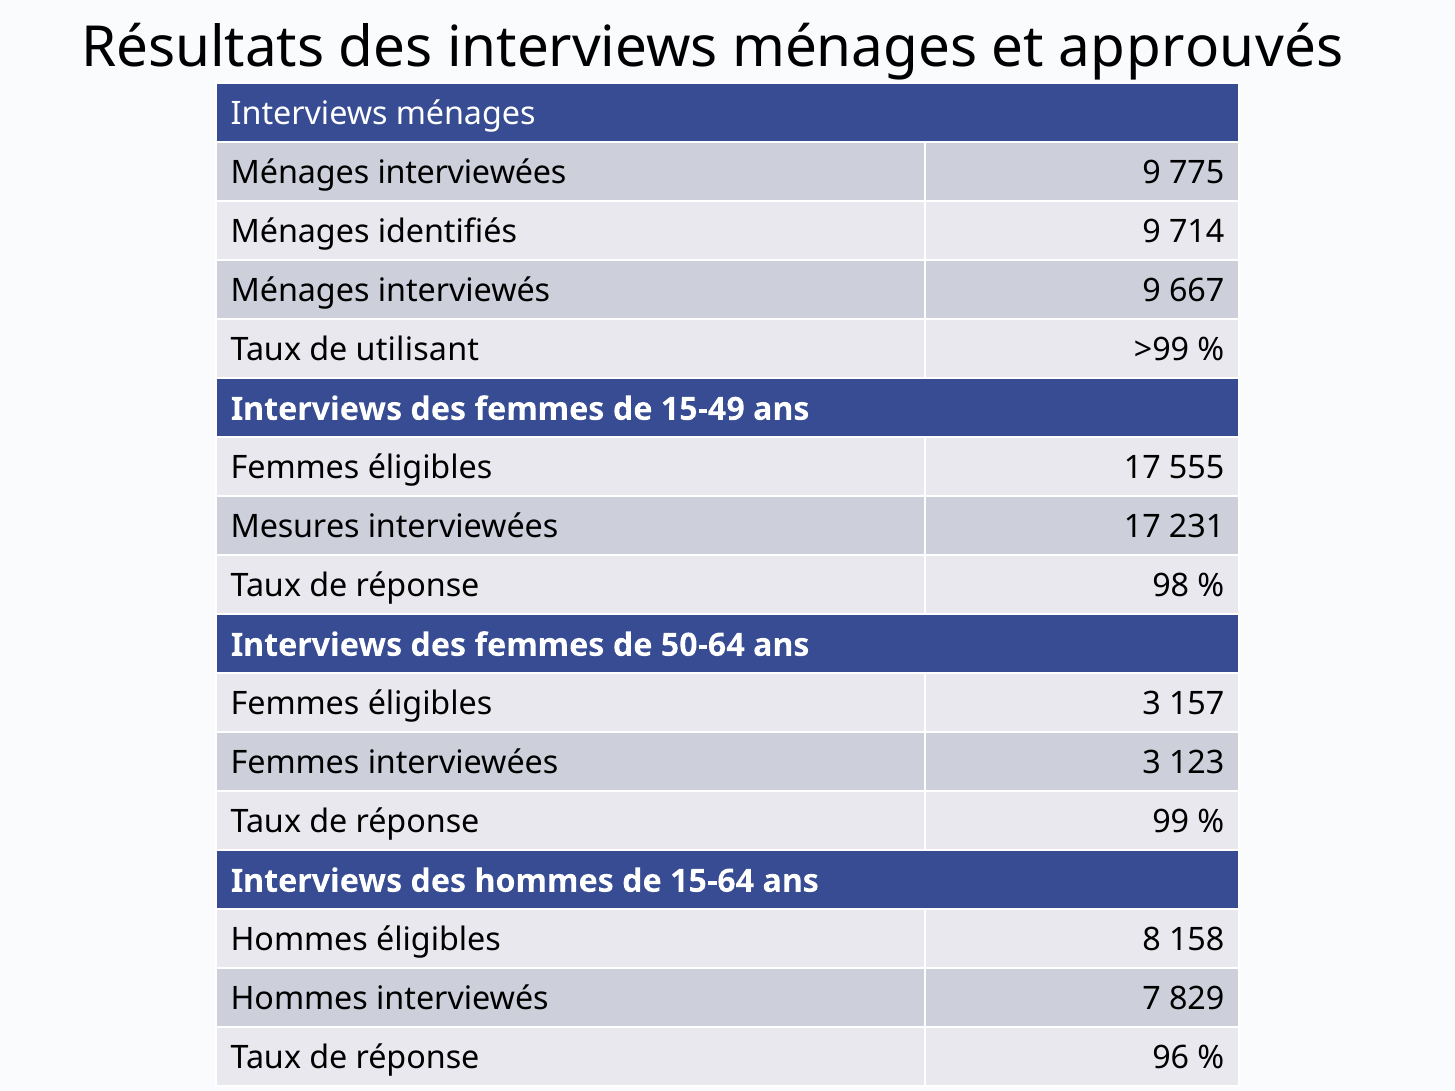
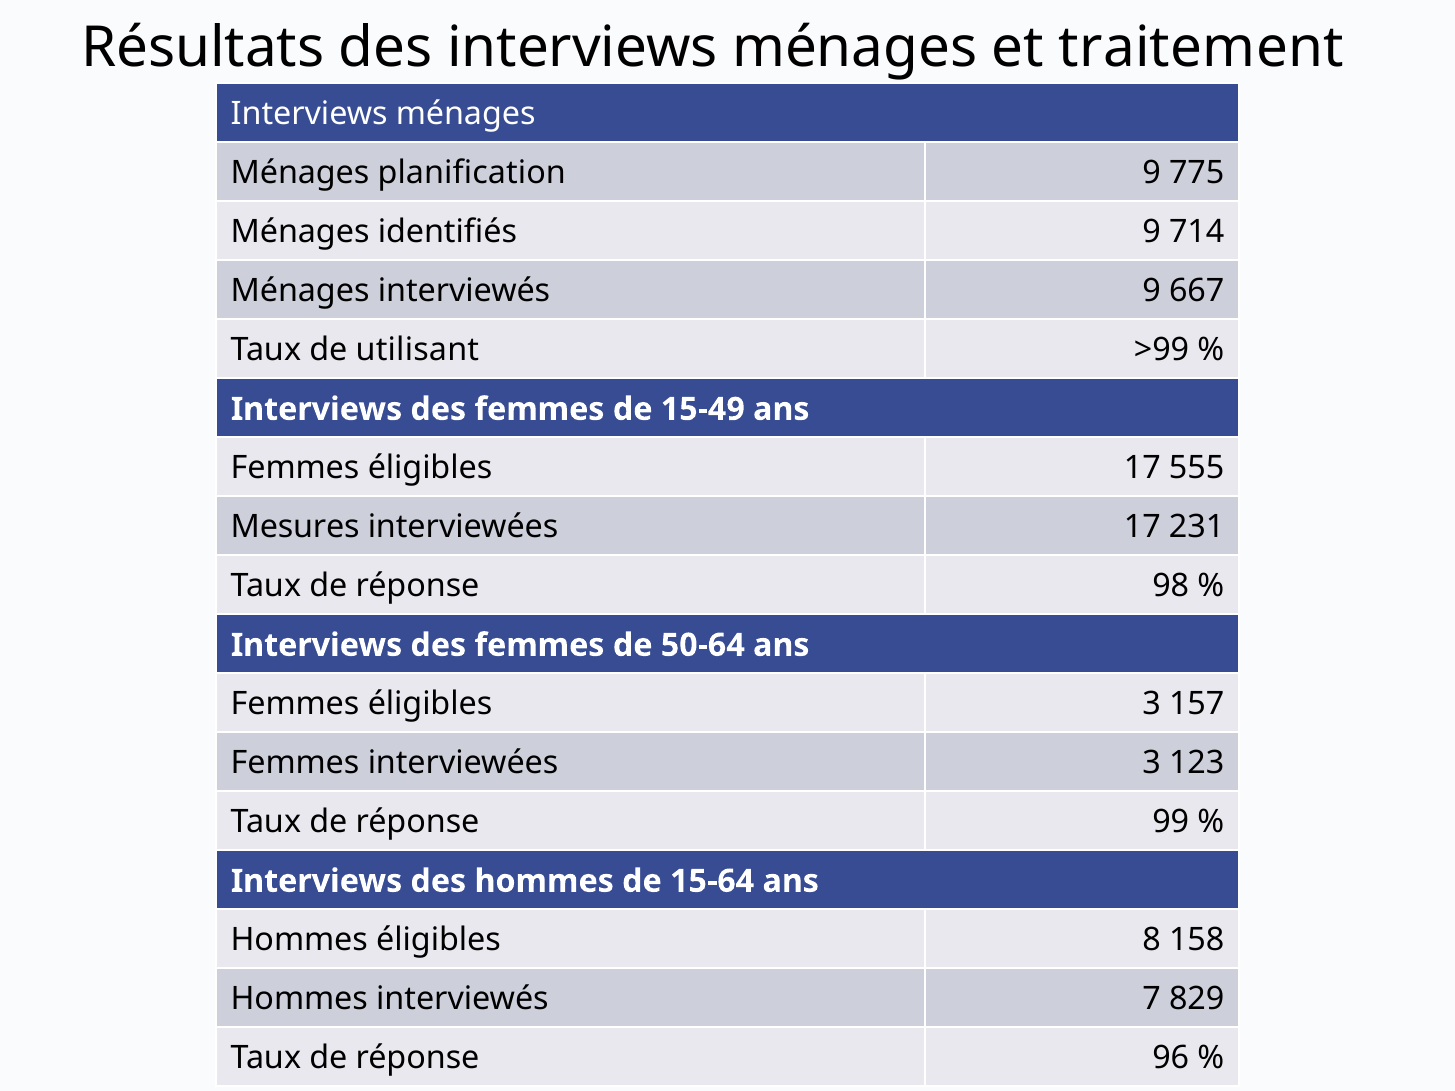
approuvés: approuvés -> traitement (1201, 48)
Ménages interviewées: interviewées -> planification (472, 173)
